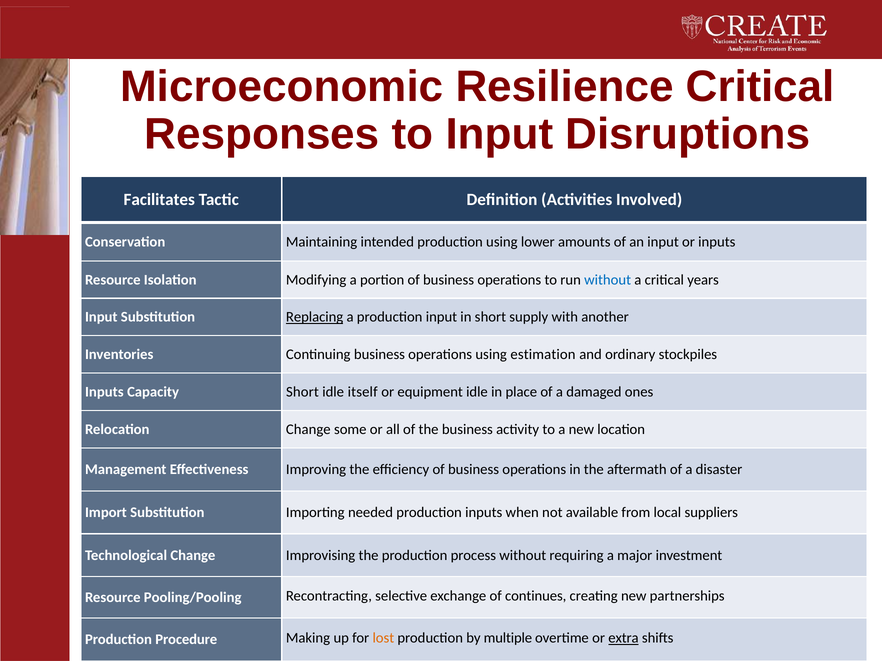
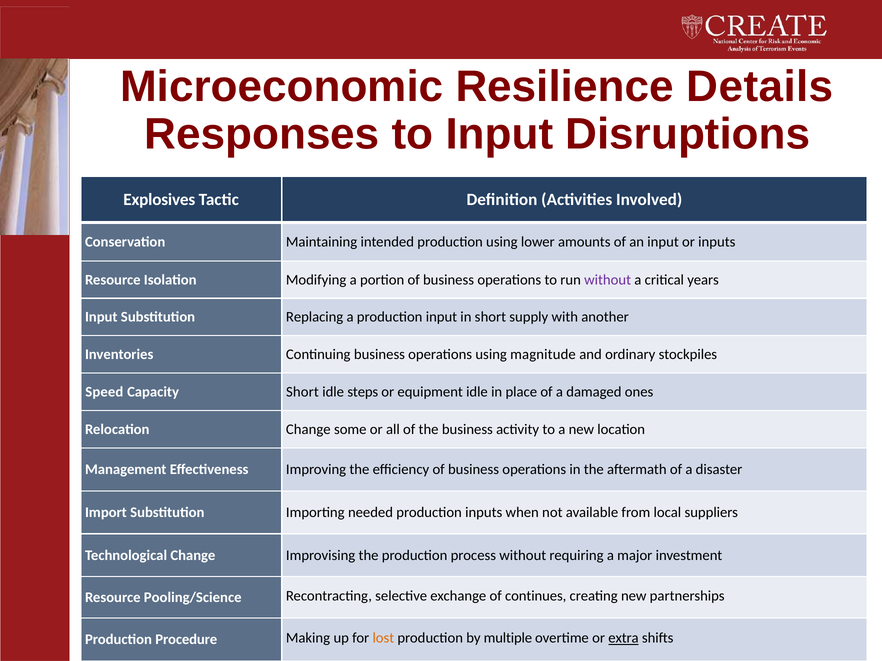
Resilience Critical: Critical -> Details (760, 87)
Facilitates: Facilitates -> Explosives (159, 200)
without colour: blue -> purple (608, 280)
Replacing underline: present -> none (315, 317)
estimation: estimation -> magnitude (543, 355)
Inputs: Inputs -> Speed (104, 392)
itself: itself -> steps (363, 392)
Pooling/Pooling: Pooling/Pooling -> Pooling/Science (193, 598)
